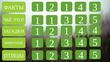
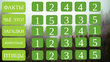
1: 1 -> 4 (67, 7)
4 3: 3 -> 2 (95, 7)
1 1: 1 -> 5 (52, 21)
3 2: 2 -> 3 (81, 20)
1: 1 -> 2 (67, 31)
4 4: 4 -> 1 (95, 30)
